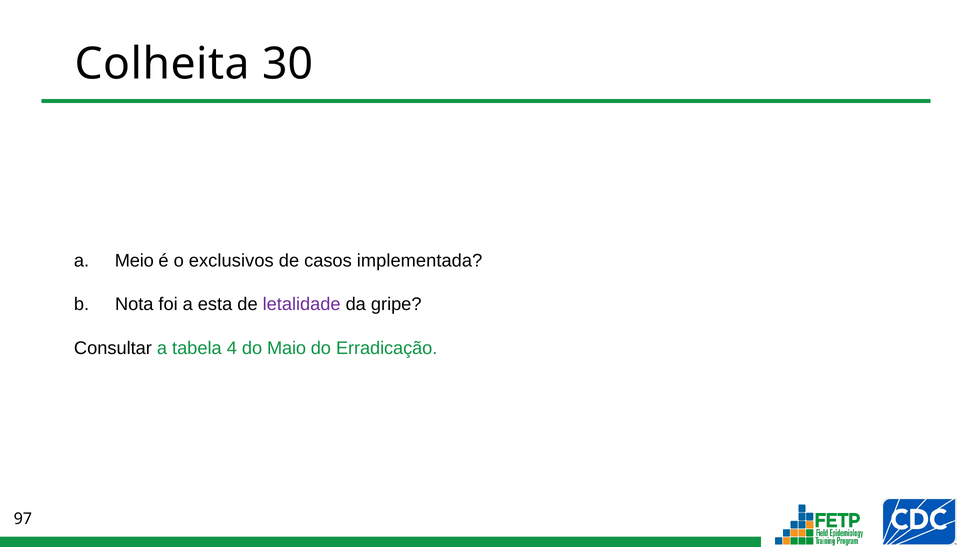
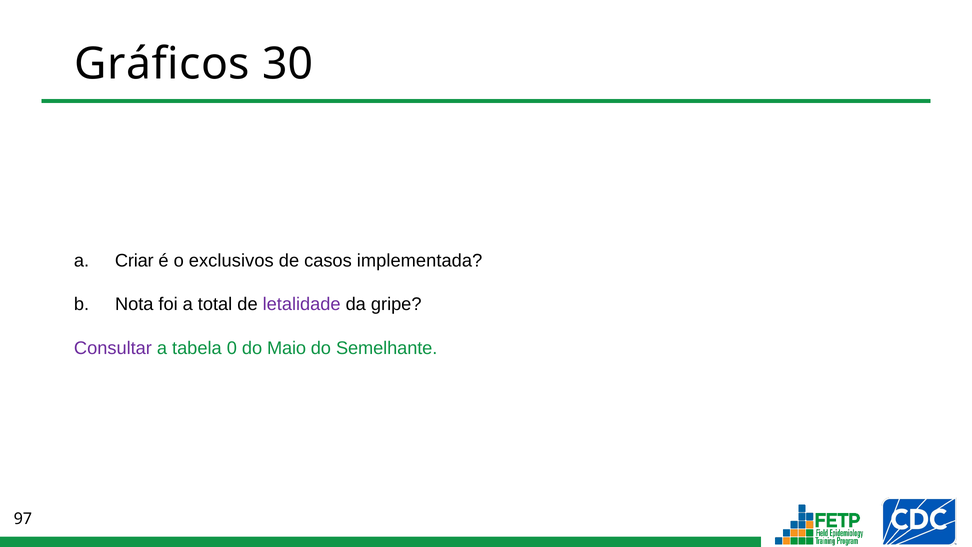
Colheita: Colheita -> Gráficos (162, 64)
Meio: Meio -> Criar (134, 260)
esta: esta -> total (215, 304)
Consultar colour: black -> purple (113, 348)
4: 4 -> 0 (232, 348)
Erradicação: Erradicação -> Semelhante (387, 348)
